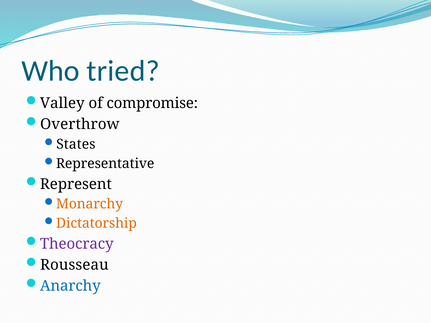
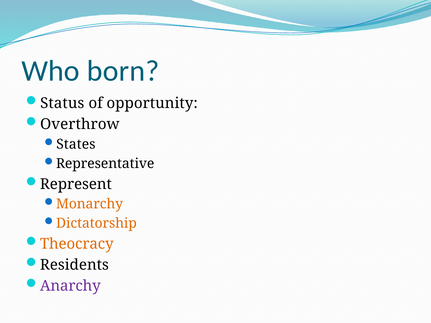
tried: tried -> born (123, 71)
Valley: Valley -> Status (62, 103)
compromise: compromise -> opportunity (152, 103)
Theocracy colour: purple -> orange (77, 244)
Rousseau: Rousseau -> Residents (74, 265)
Anarchy colour: blue -> purple (70, 286)
